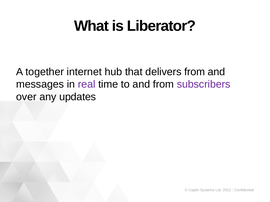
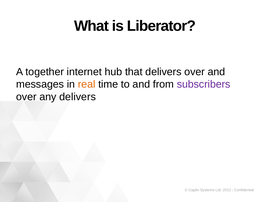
delivers from: from -> over (195, 72)
real colour: purple -> orange (87, 85)
any updates: updates -> delivers (78, 97)
